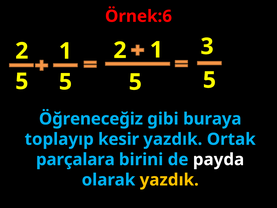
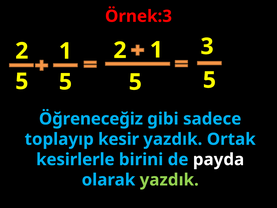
Örnek:6: Örnek:6 -> Örnek:3 (138, 16)
buraya: buraya -> sadece (212, 119)
parçalara: parçalara -> kesirlerle (75, 159)
yazdık colour: yellow -> light green (169, 180)
